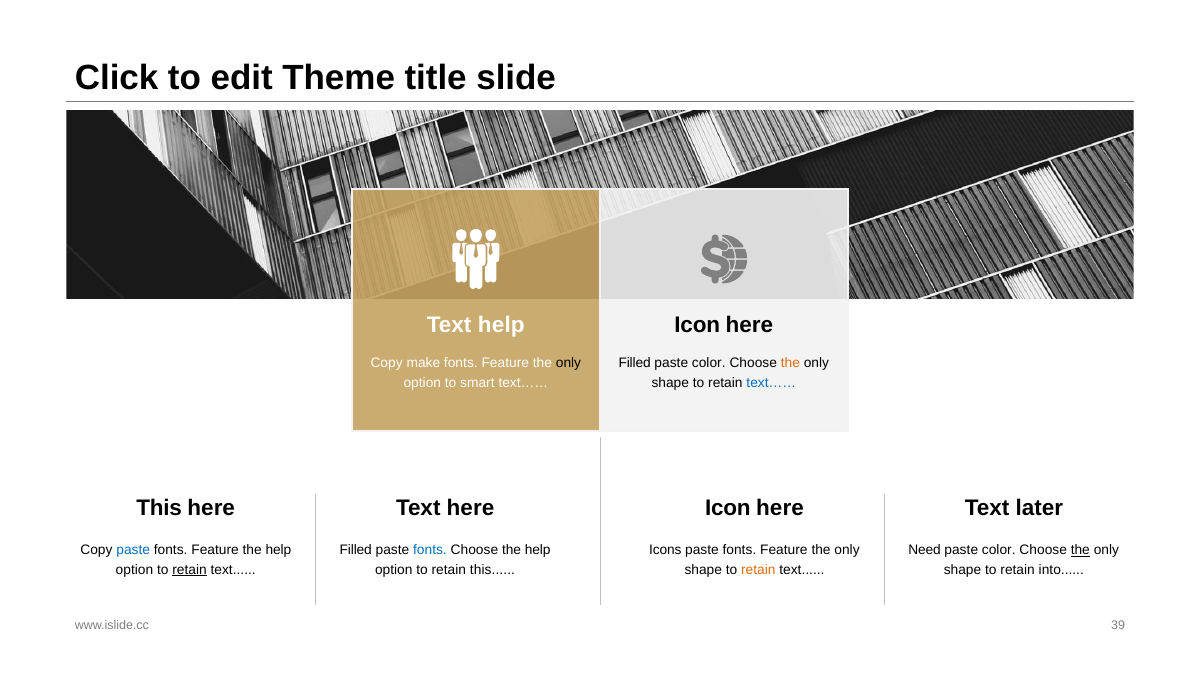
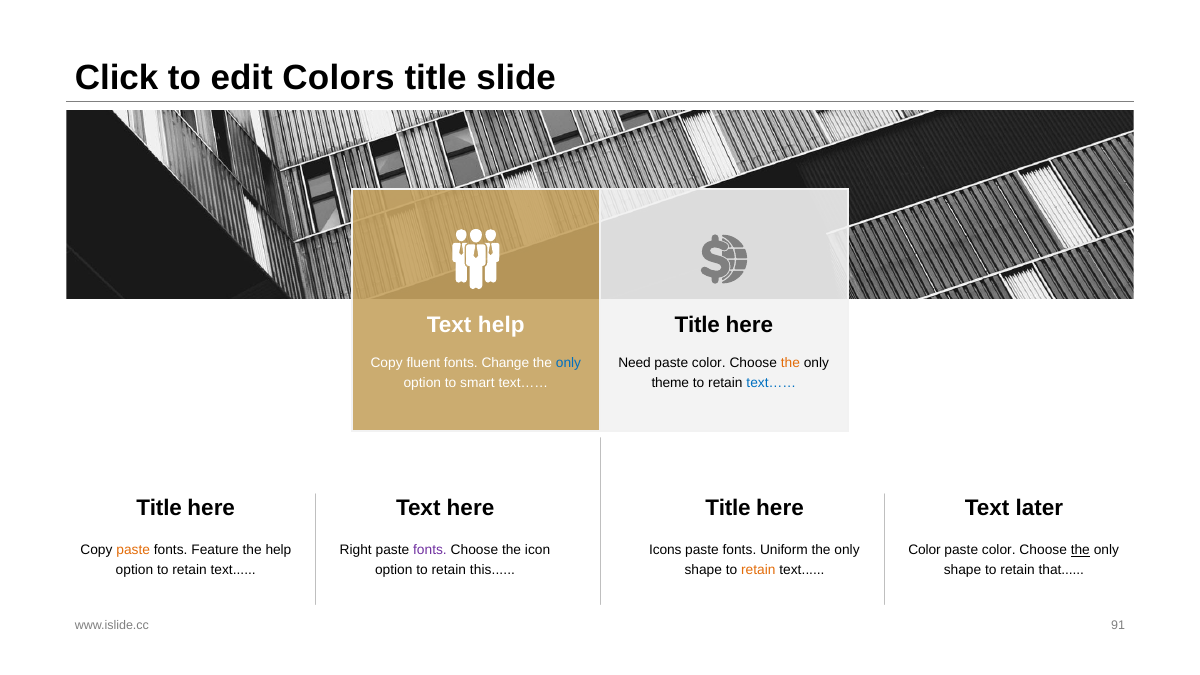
Theme: Theme -> Colors (338, 78)
Icon: Icon -> Title (697, 325)
make: make -> fluent (423, 363)
Feature: Feature -> Change (505, 363)
only colour: black -> blue (568, 363)
Filled: Filled -> Need (635, 363)
shape: shape -> theme (670, 383)
This: This -> Title (159, 508)
Icon: Icon -> Title (728, 508)
paste colour: blue -> orange (133, 550)
Filled: Filled -> Right (356, 550)
fonts colour: blue -> purple (430, 550)
Choose the help: help -> icon (538, 550)
Feature: Feature -> Uniform (784, 550)
Need: Need -> Color (925, 550)
retain underline: present -> none (190, 570)
into: into -> that (1061, 570)
39: 39 -> 91 (1118, 625)
